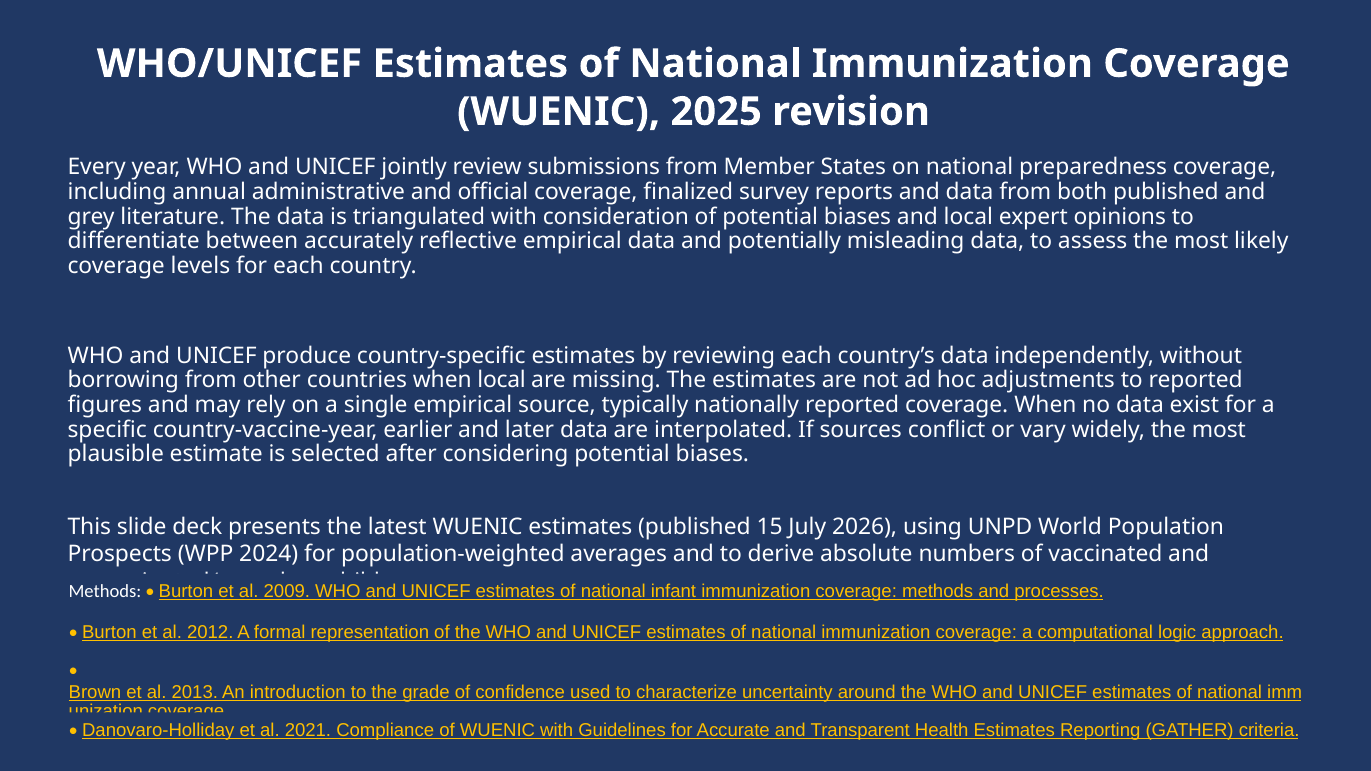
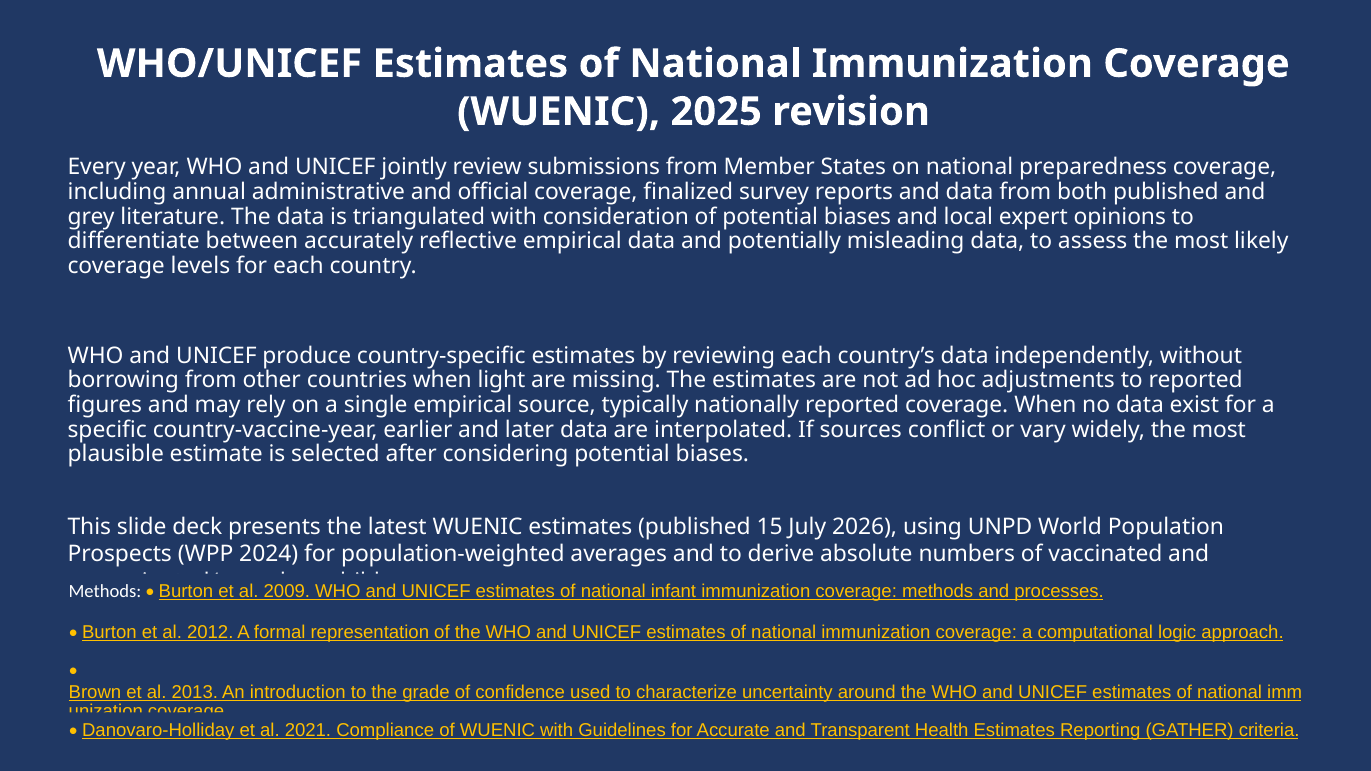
when local: local -> light (502, 380)
